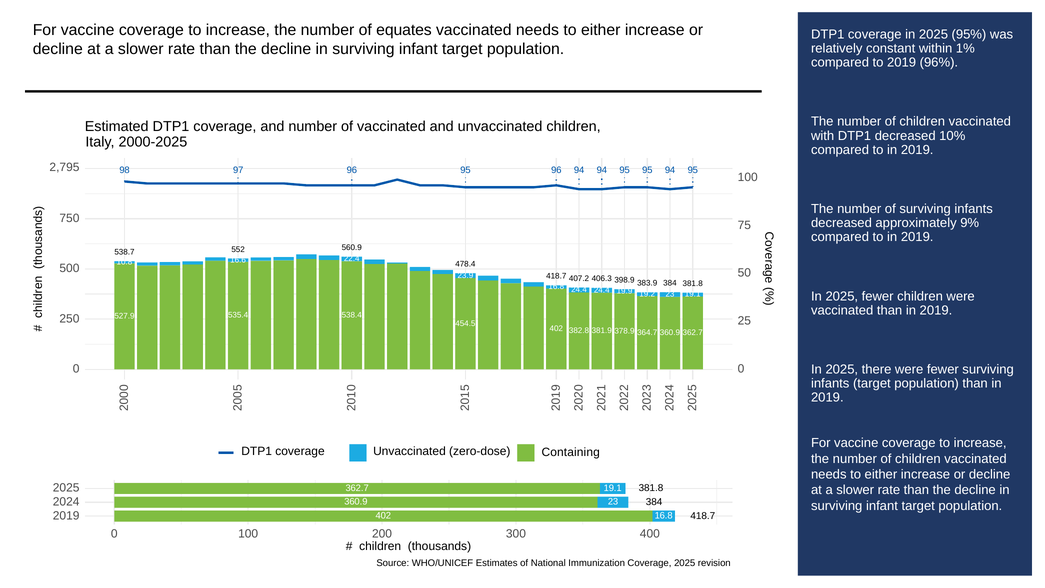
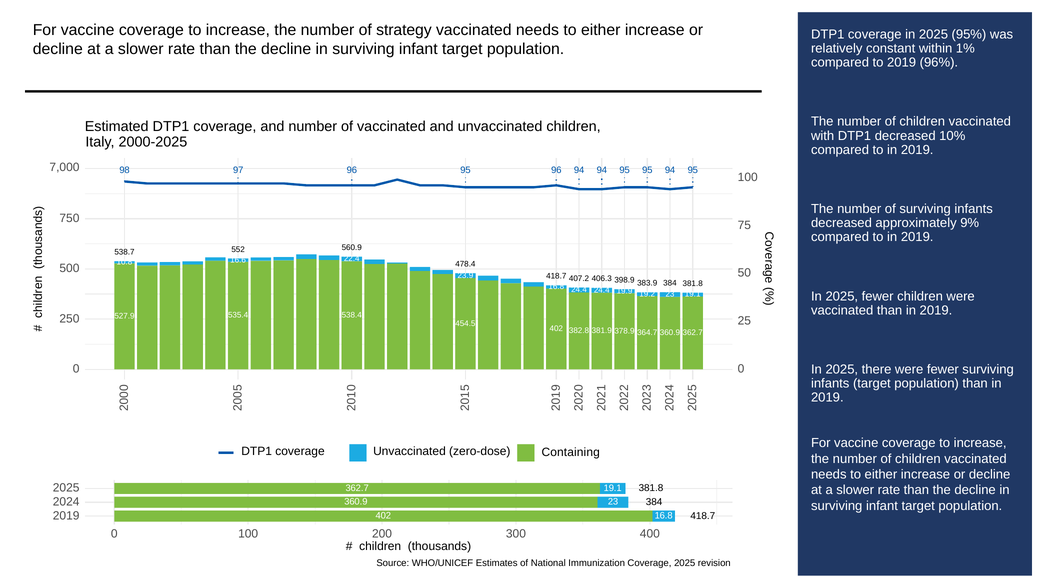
equates: equates -> strategy (404, 30)
2,795: 2,795 -> 7,000 (64, 167)
